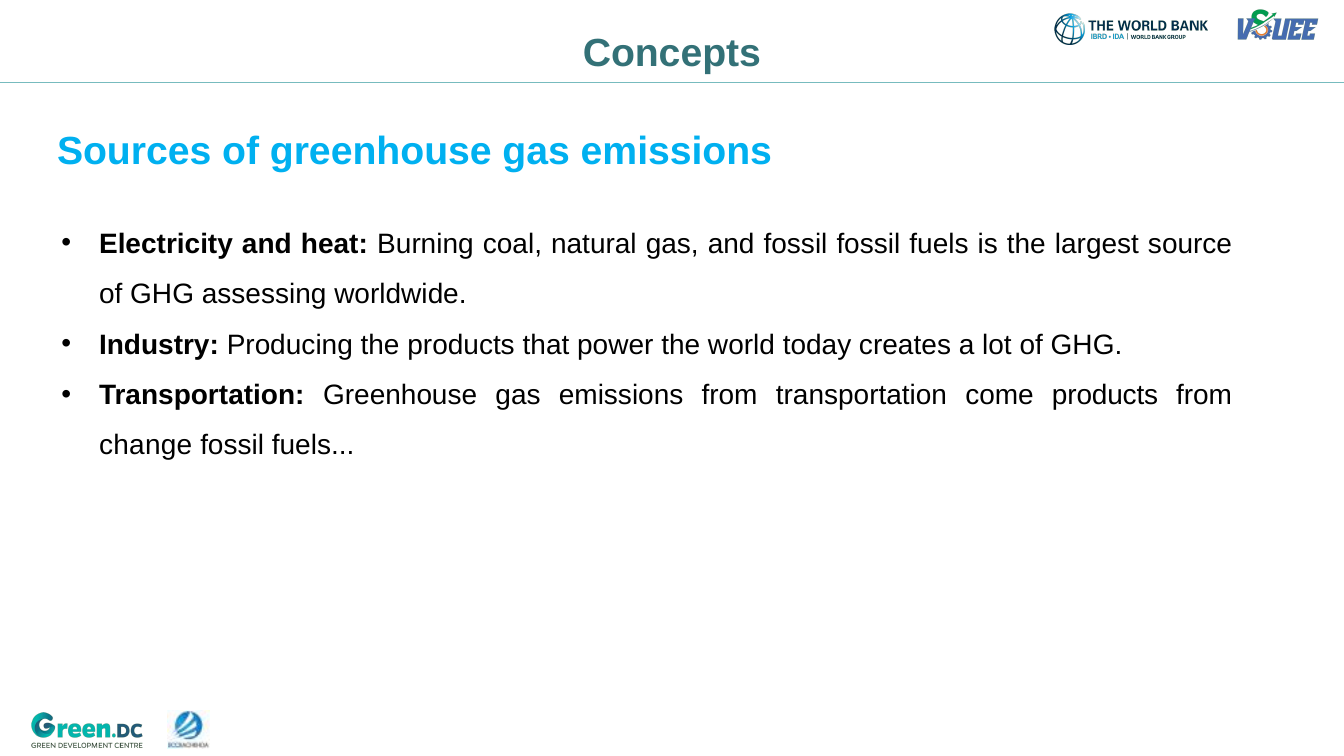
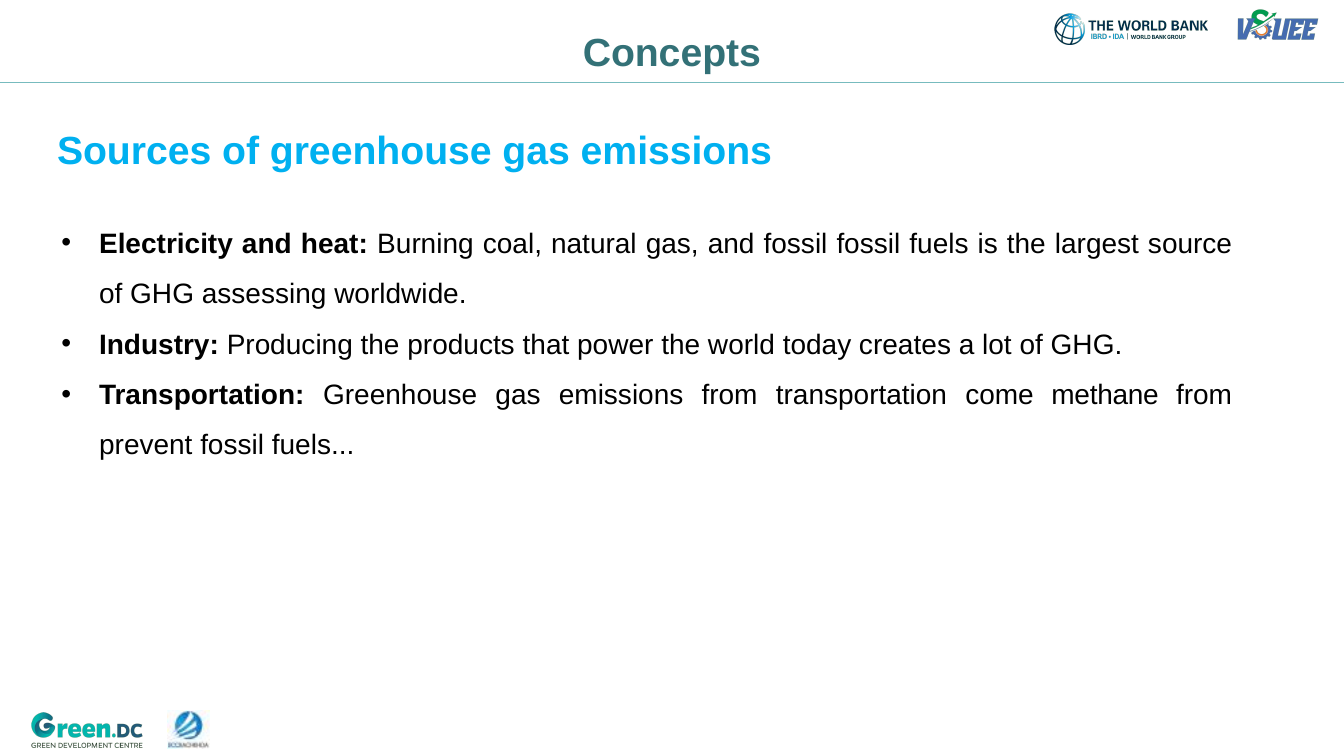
come products: products -> methane (1105, 395)
change: change -> prevent (146, 446)
